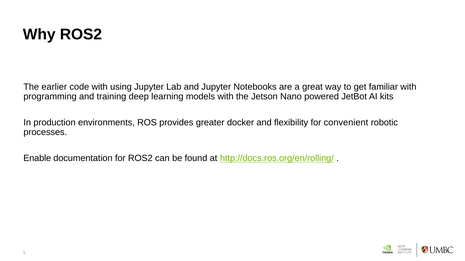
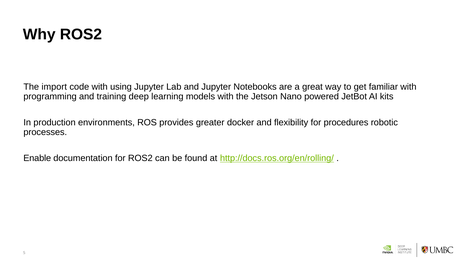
earlier: earlier -> import (54, 87)
convenient: convenient -> procedures (346, 123)
